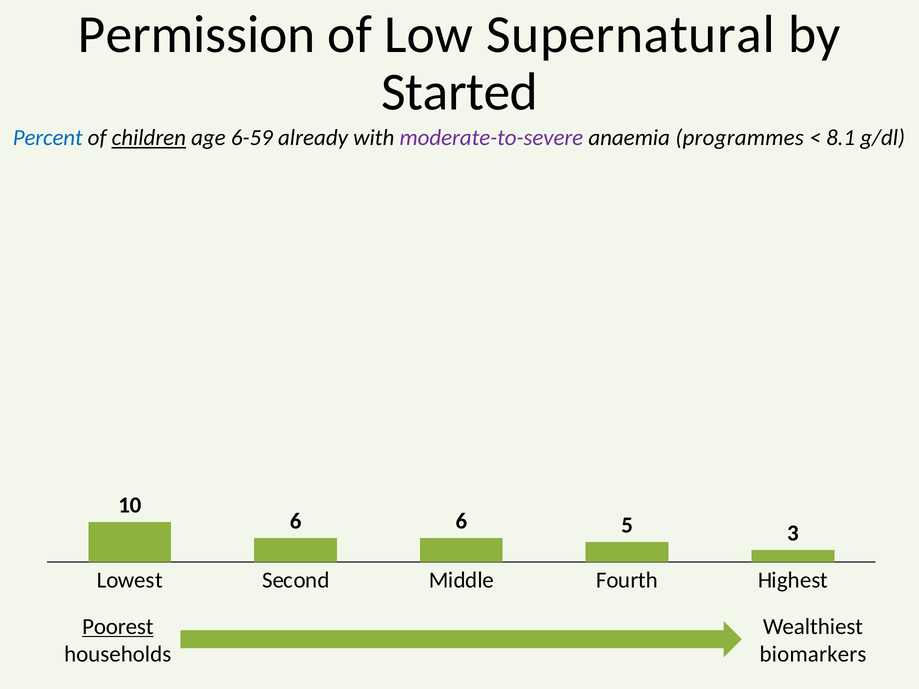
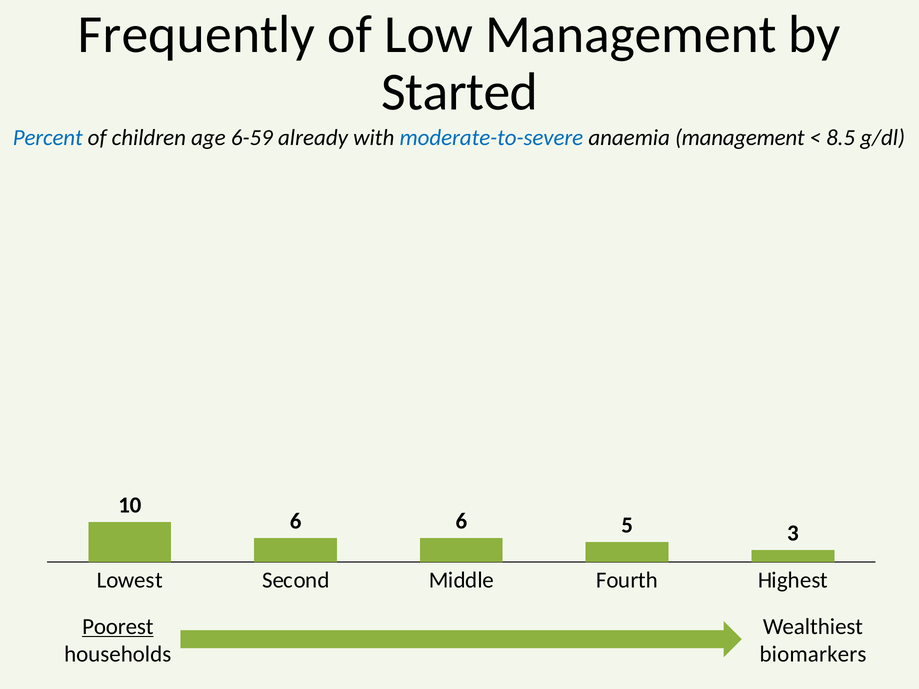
Permission: Permission -> Frequently (197, 34)
Low Supernatural: Supernatural -> Management (631, 34)
children underline: present -> none (149, 138)
moderate-to-severe colour: purple -> blue (491, 138)
anaemia programmes: programmes -> management (740, 138)
8.1: 8.1 -> 8.5 (841, 138)
